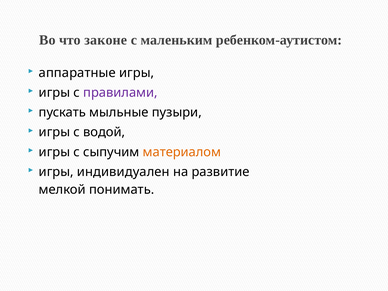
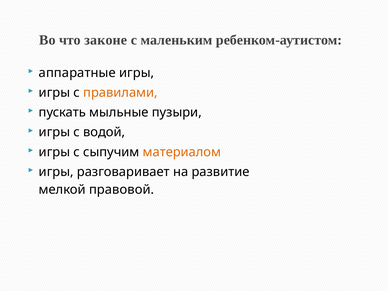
правилами colour: purple -> orange (120, 93)
индивидуален: индивидуален -> разговаривает (123, 172)
понимать: понимать -> правовой (122, 189)
